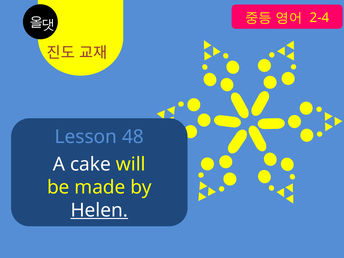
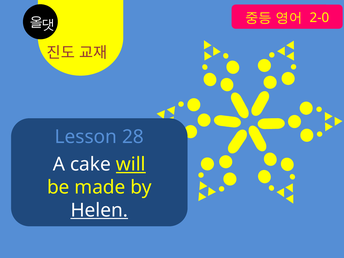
2-4: 2-4 -> 2-0 (319, 18)
48: 48 -> 28 (133, 137)
will underline: none -> present (131, 164)
